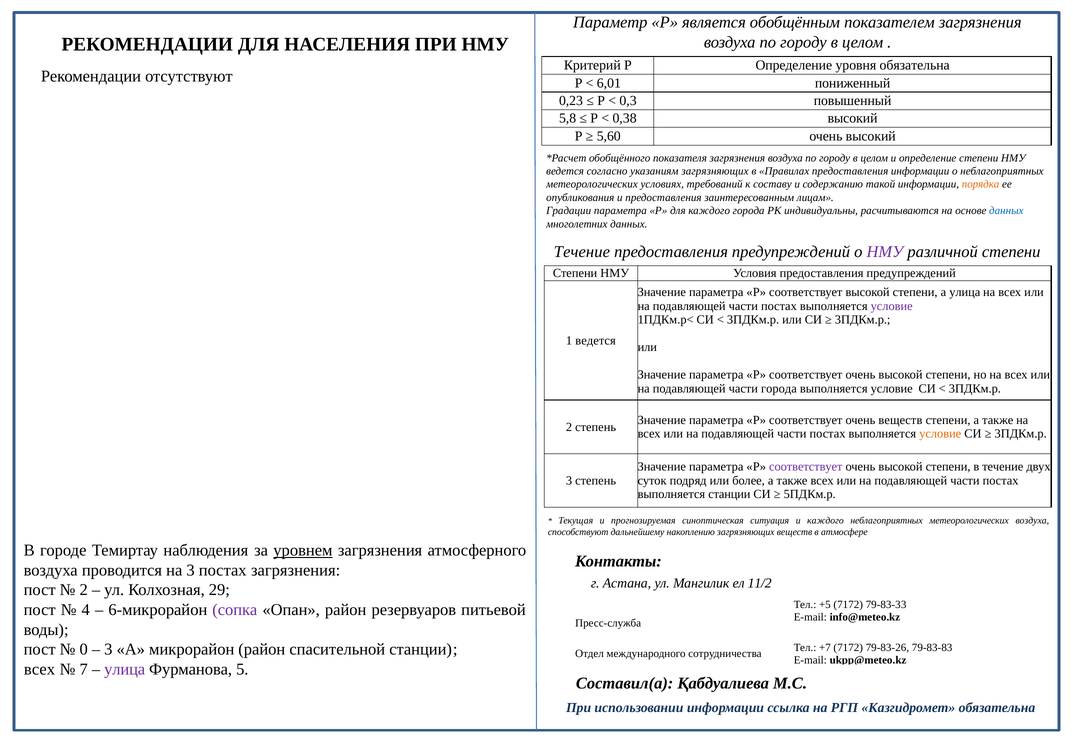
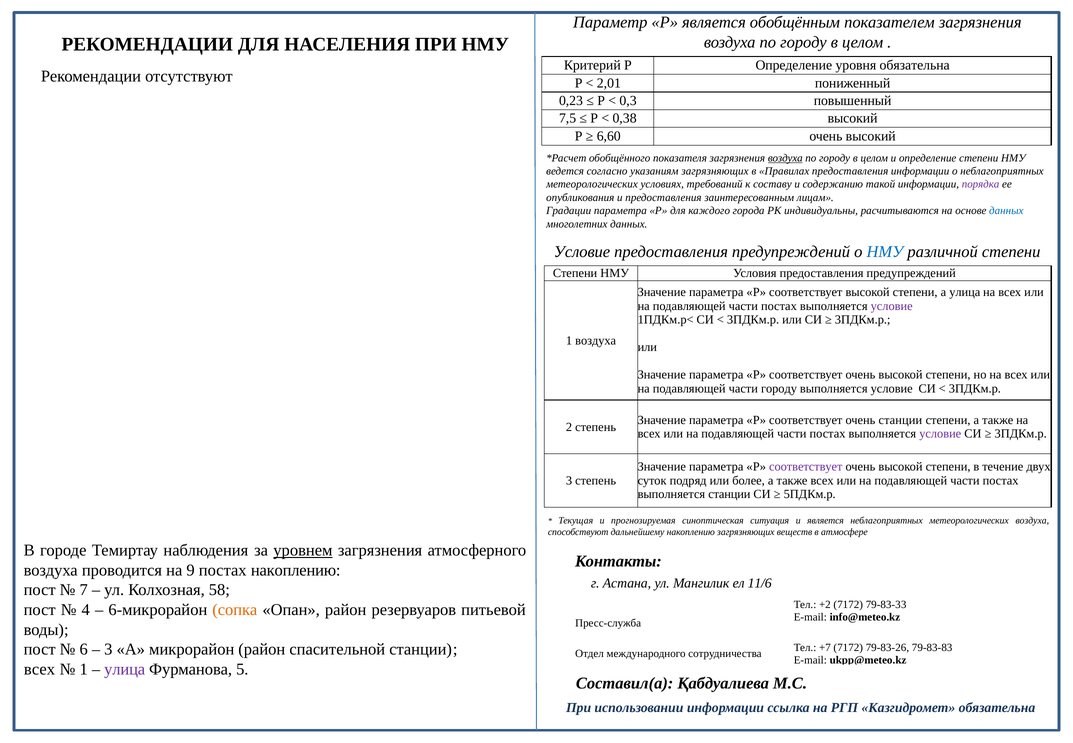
6,01: 6,01 -> 2,01 (609, 83)
5,8: 5,8 -> 7,5 (568, 118)
5,60: 5,60 -> 6,60 (609, 136)
воздуха underline: none -> present (785, 158)
порядка colour: orange -> purple (981, 184)
Течение: Течение -> Условие (582, 252)
НМУ colour: purple -> blue (885, 252)
1 ведется: ведется -> воздуха (596, 340)
части города: города -> городу (779, 388)
очень веществ: веществ -> станции (900, 420)
условие colour: orange -> purple (940, 434)
и каждого: каждого -> является (826, 520)
на 3: 3 -> 9 (191, 570)
постах загрязнения: загрязнения -> накоплению (296, 570)
11/2: 11/2 -> 11/6 (760, 583)
2: 2 -> 7 (84, 590)
29: 29 -> 58 (219, 590)
+5: +5 -> +2 (825, 605)
сопка colour: purple -> orange (235, 610)
0: 0 -> 6 (84, 649)
7: 7 -> 1 (84, 669)
